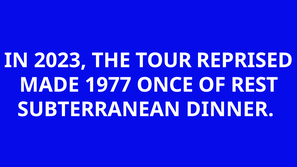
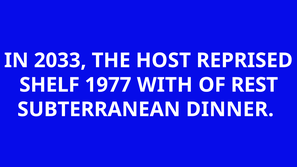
2023: 2023 -> 2033 (60, 60)
TOUR: TOUR -> HOST (163, 60)
MADE: MADE -> SHELF (49, 85)
ONCE: ONCE -> WITH (165, 85)
